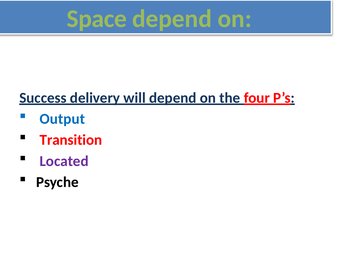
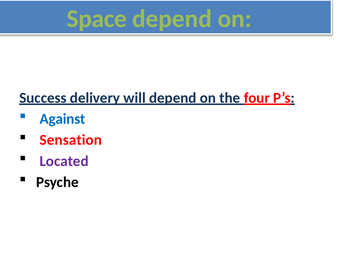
Output: Output -> Against (62, 119)
Transition: Transition -> Sensation (71, 140)
